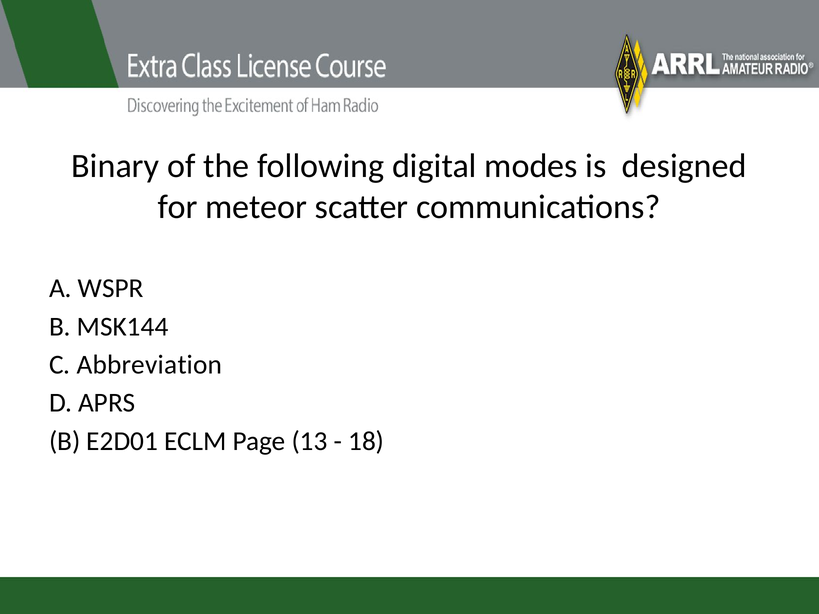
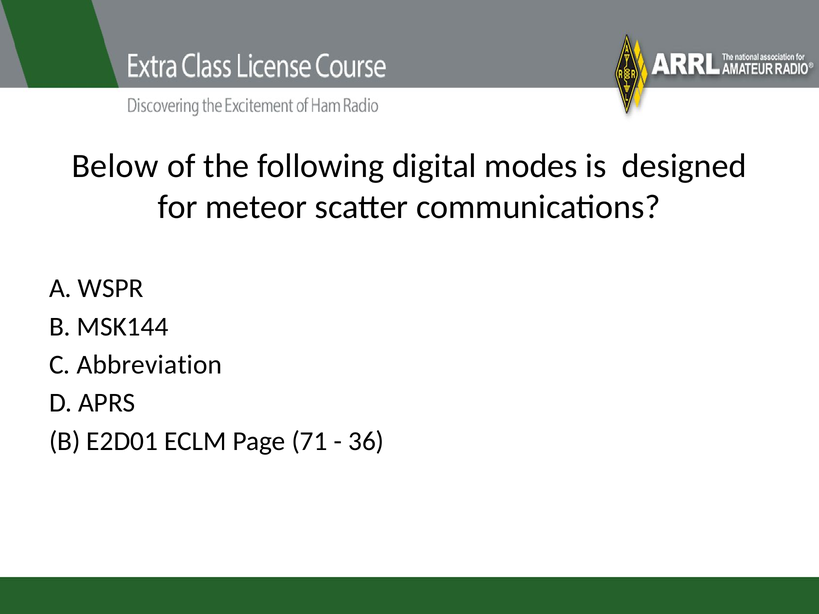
Binary: Binary -> Below (115, 166)
13: 13 -> 71 (310, 441)
18: 18 -> 36 (366, 441)
